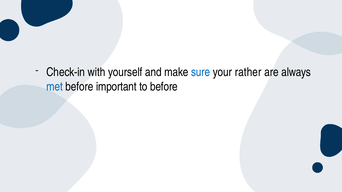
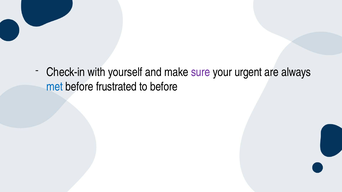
sure colour: blue -> purple (201, 72)
rather: rather -> urgent (248, 72)
important: important -> frustrated (116, 87)
